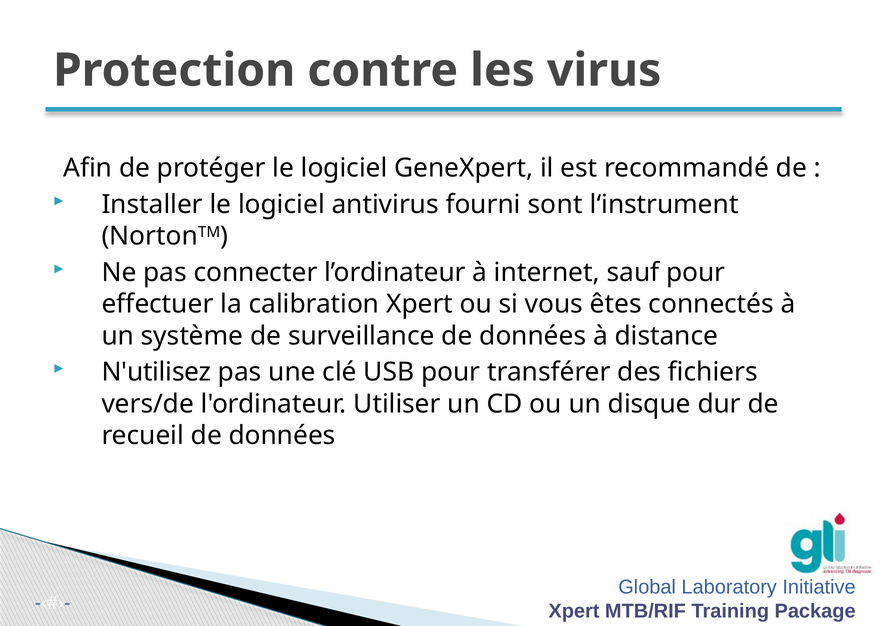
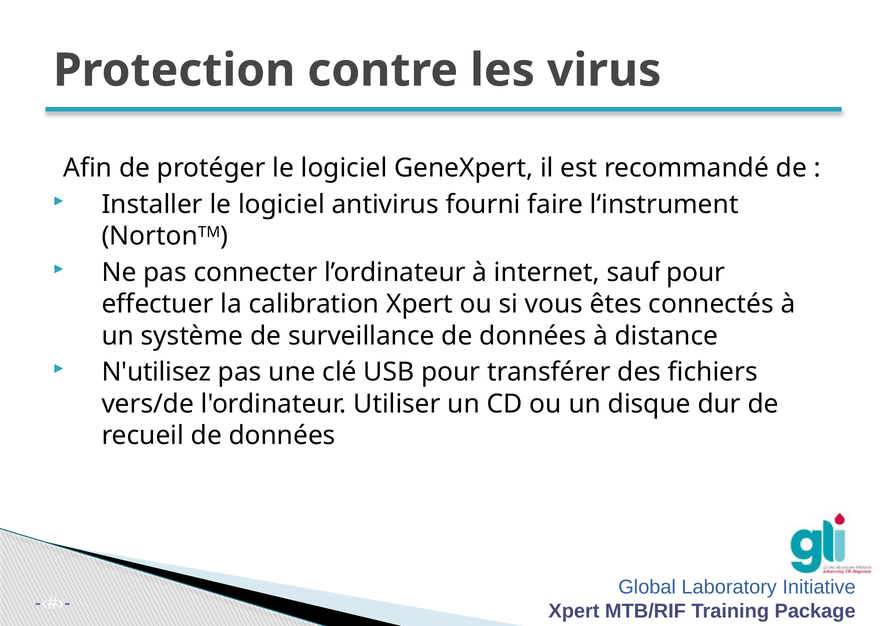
sont: sont -> faire (555, 205)
